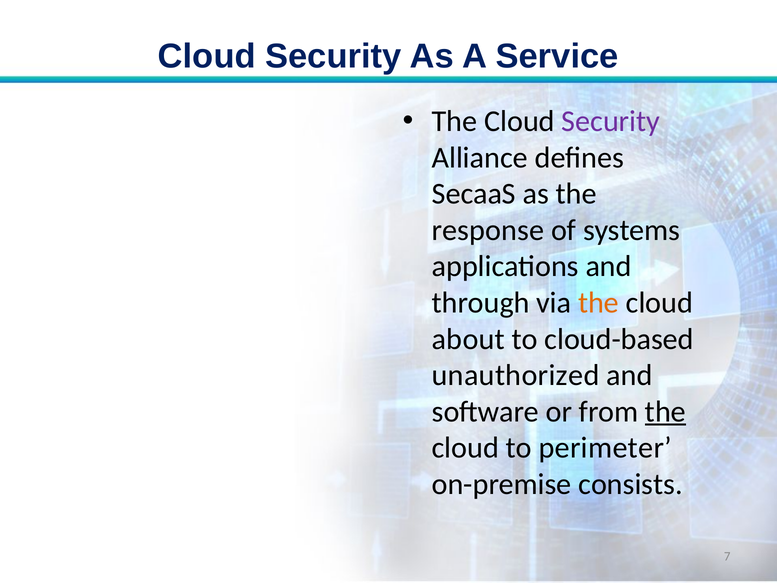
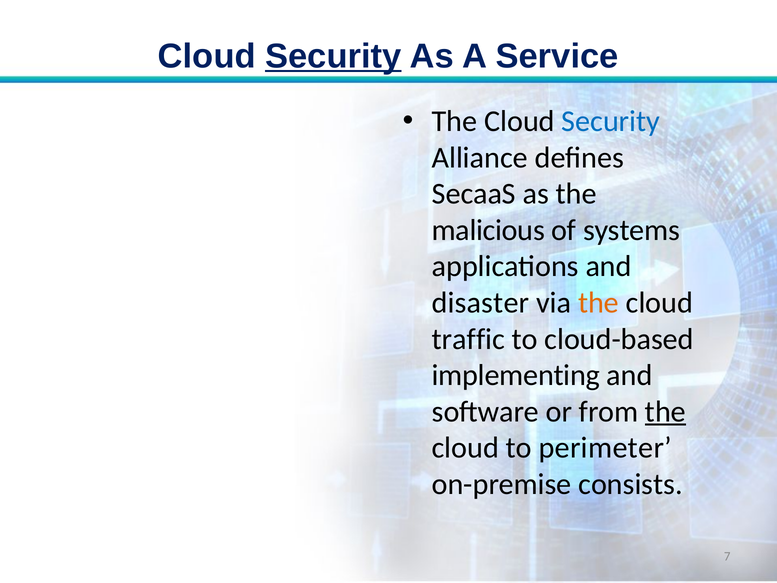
Security underline: none -> present (333, 56)
Security colour: purple -> blue (611, 121)
response: response -> malicious (488, 230)
through: through -> disaster (481, 303)
about: about -> traffic (468, 339)
unauthorized: unauthorized -> implementing (516, 375)
